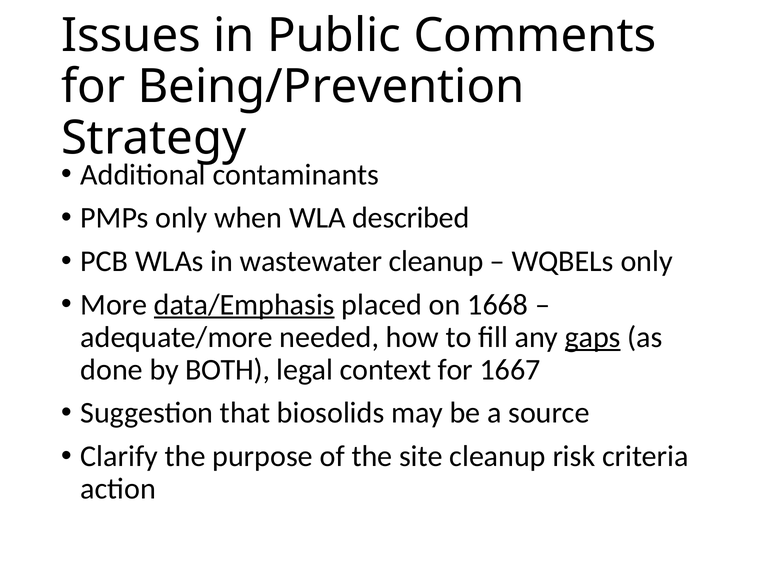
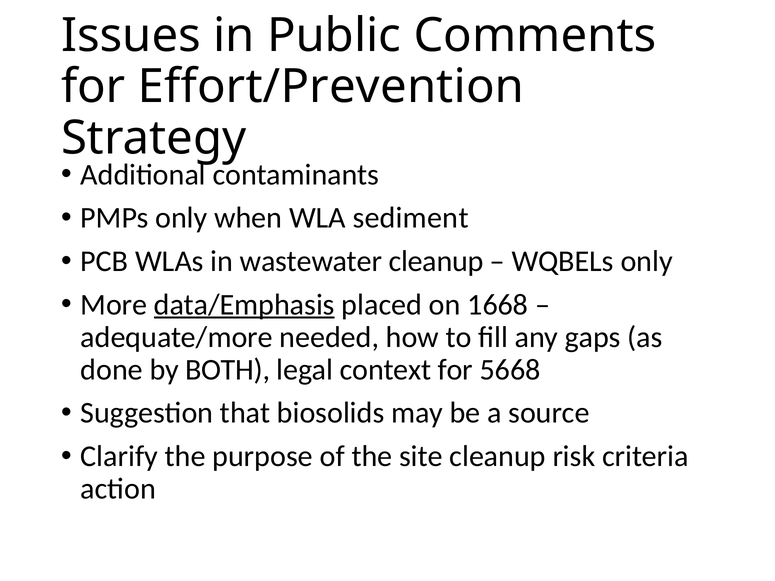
Being/Prevention: Being/Prevention -> Effort/Prevention (331, 87)
described: described -> sediment (411, 218)
gaps underline: present -> none (593, 337)
1667: 1667 -> 5668 (510, 370)
